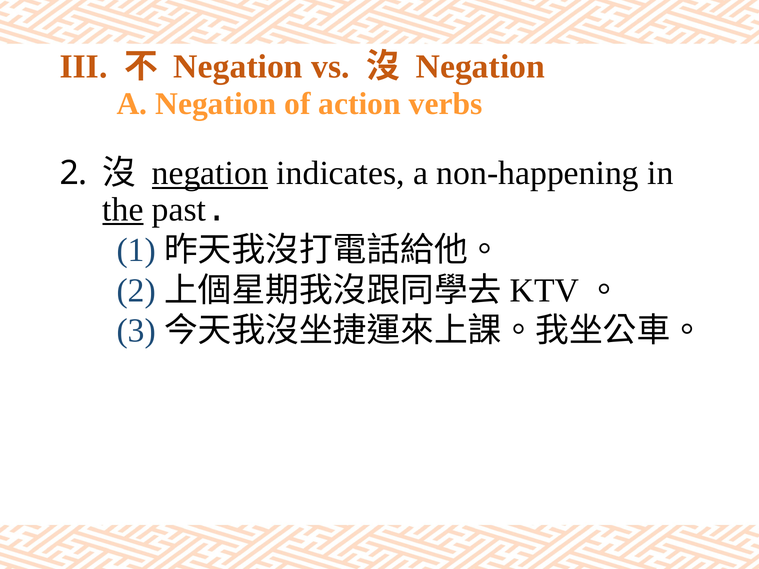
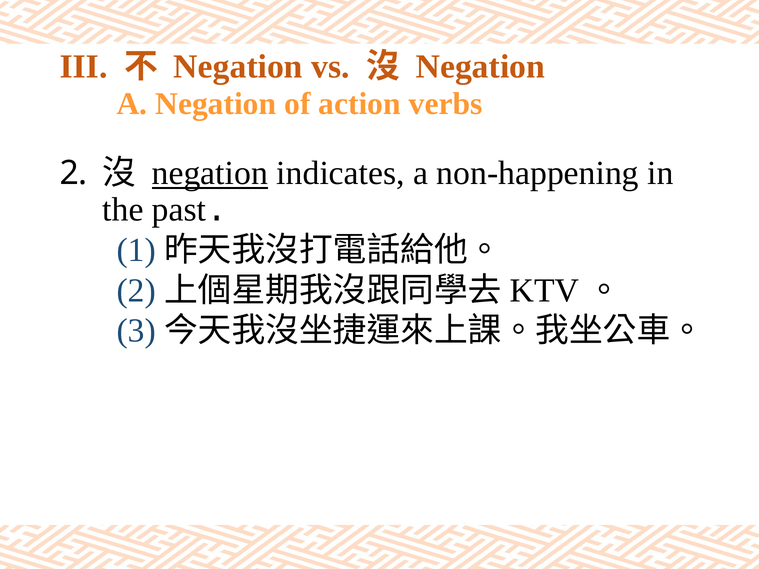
the underline: present -> none (123, 210)
